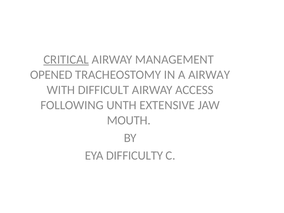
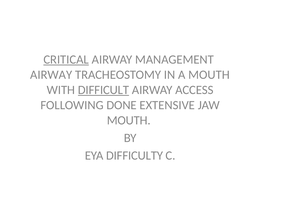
OPENED: OPENED -> AIRWAY (51, 75)
A AIRWAY: AIRWAY -> MOUTH (209, 75)
DIFFICULT underline: none -> present (104, 90)
UNTH: UNTH -> DONE (122, 105)
